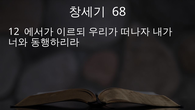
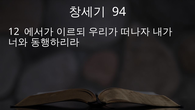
68: 68 -> 94 (119, 12)
